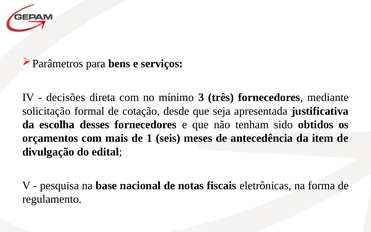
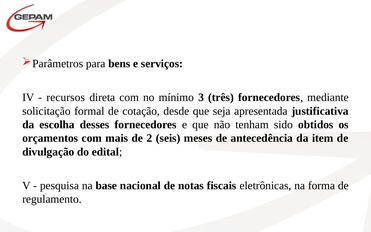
decisões: decisões -> recursos (66, 97)
1: 1 -> 2 (149, 138)
